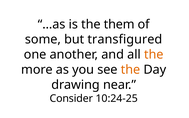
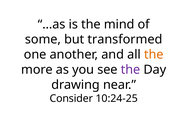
them: them -> mind (119, 24)
transfigured: transfigured -> transformed (125, 39)
the colour: orange -> purple (130, 70)
